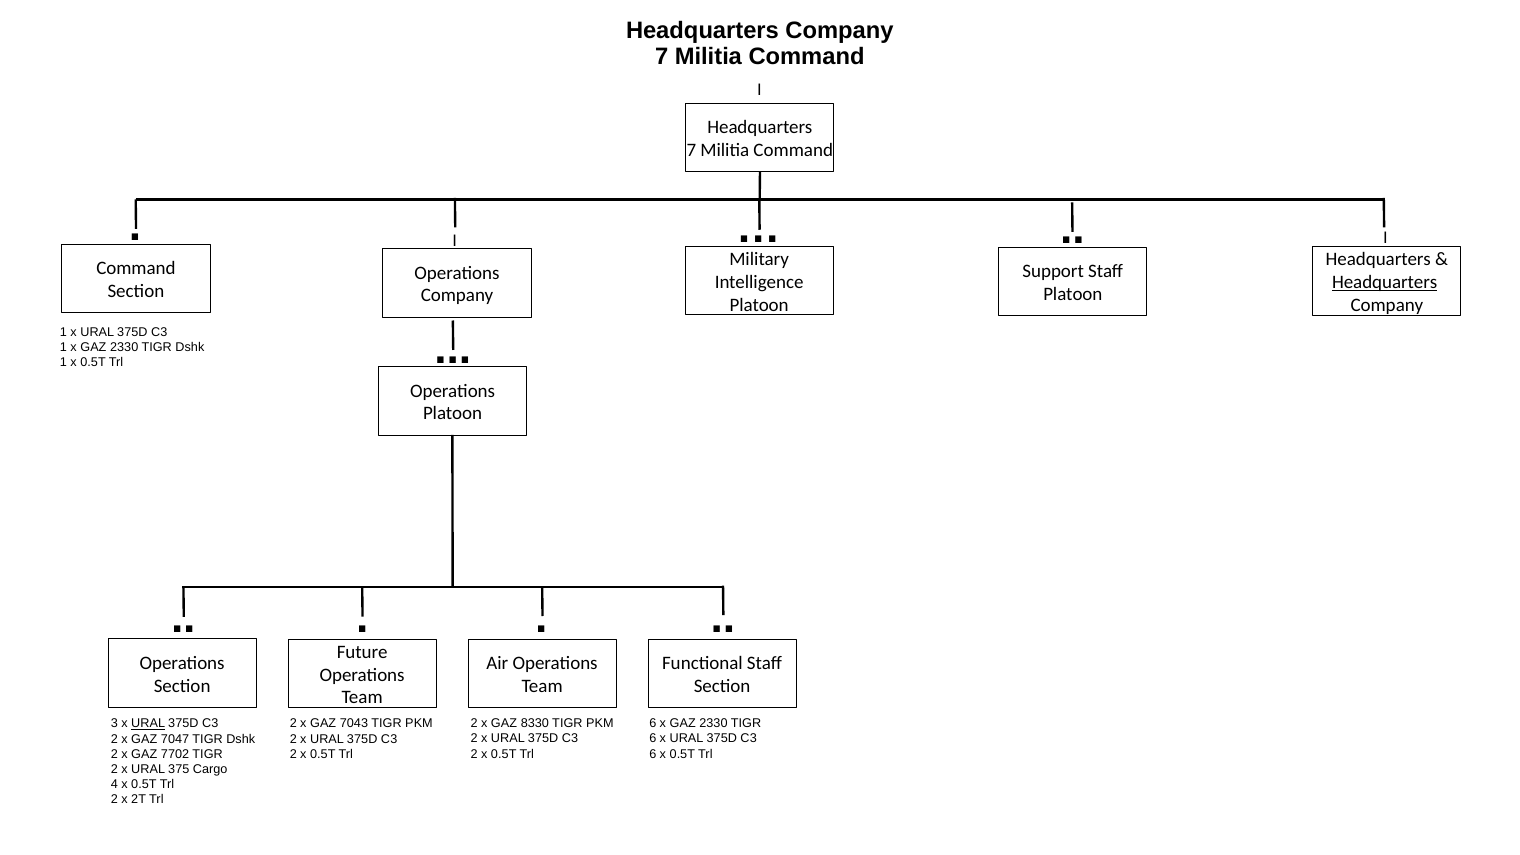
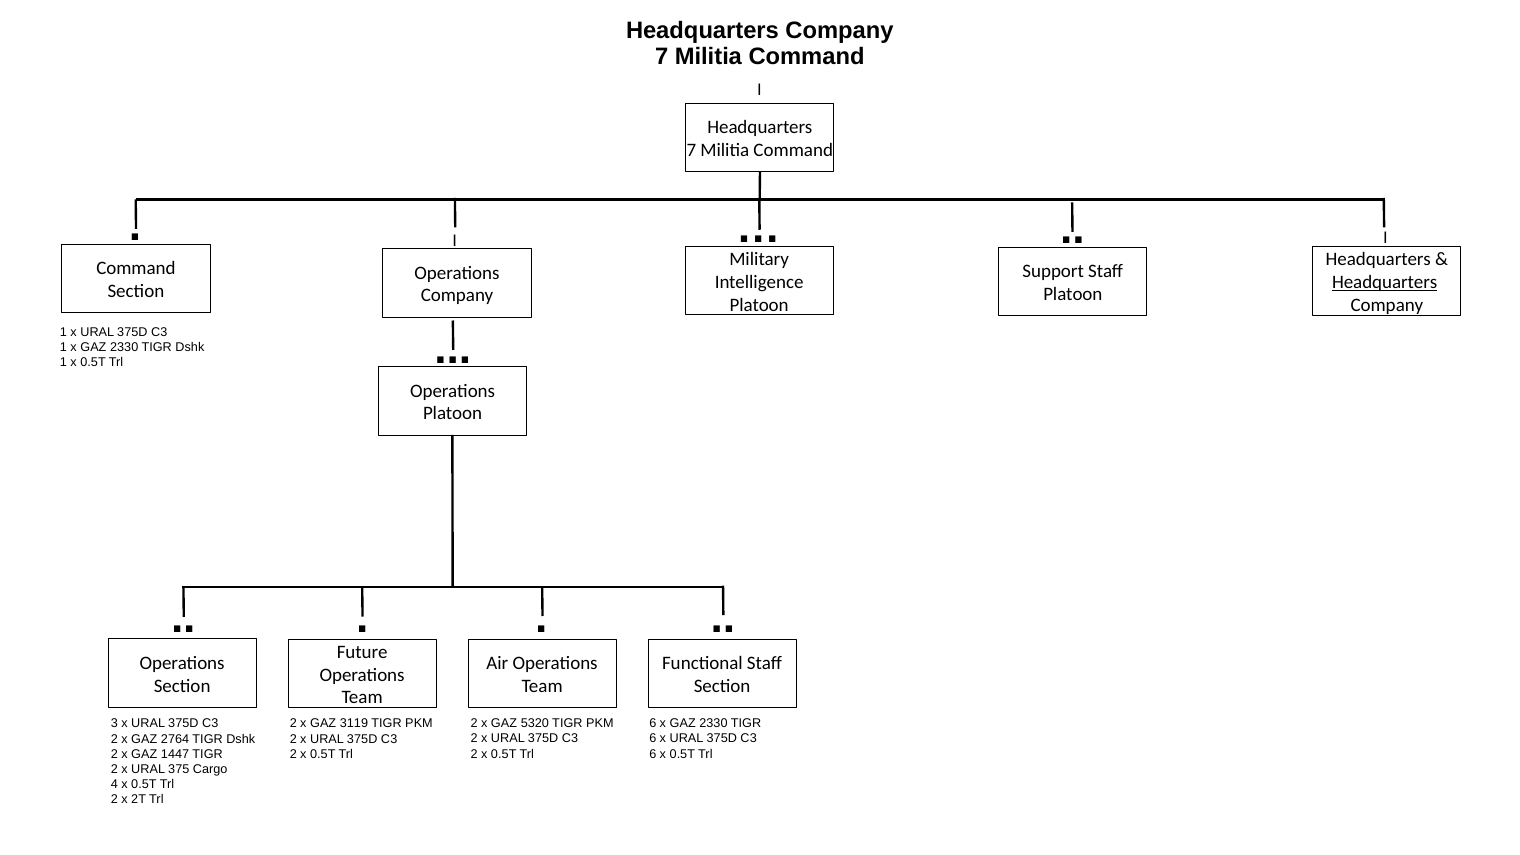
8330: 8330 -> 5320 (535, 723)
URAL underline: present -> none (148, 724)
7043: 7043 -> 3119 (354, 724)
7047: 7047 -> 2764 (175, 739)
7702: 7702 -> 1447 (175, 754)
